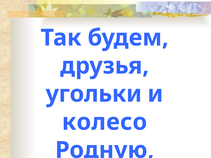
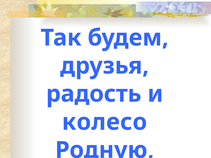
угольки: угольки -> радость (94, 94)
